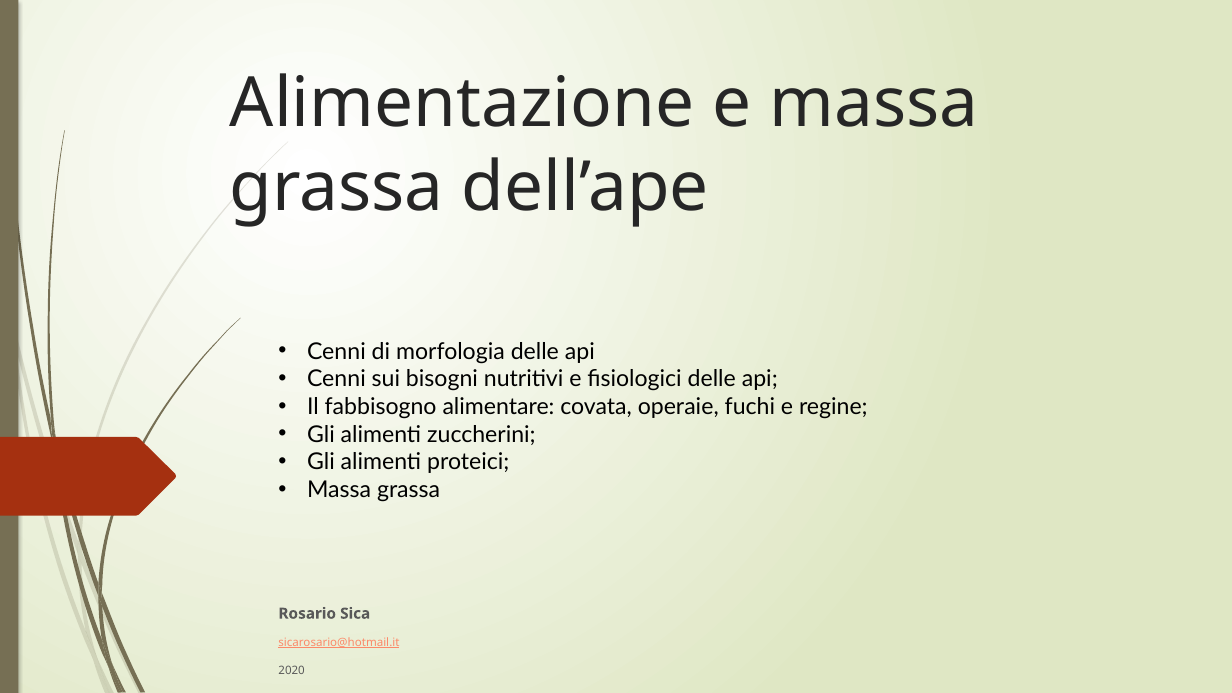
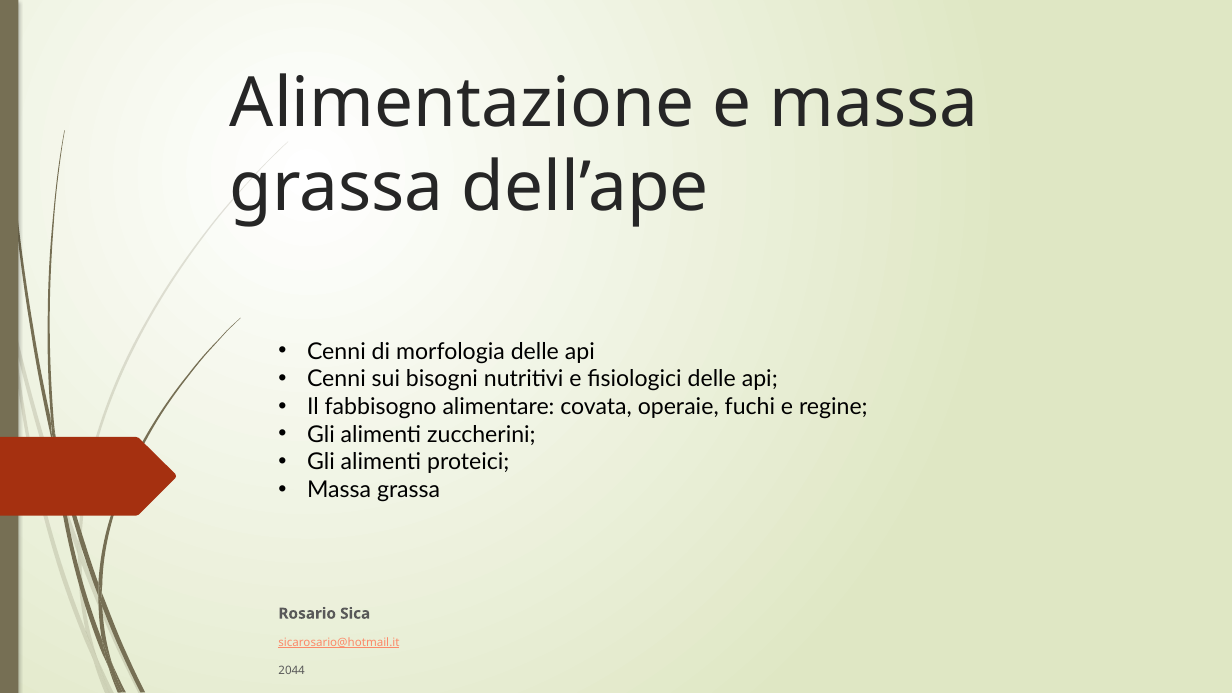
2020: 2020 -> 2044 (292, 671)
